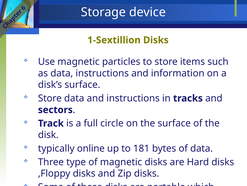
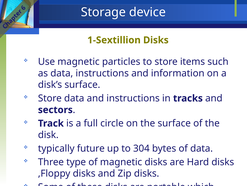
online: online -> future (91, 148)
181: 181 -> 304 (141, 148)
